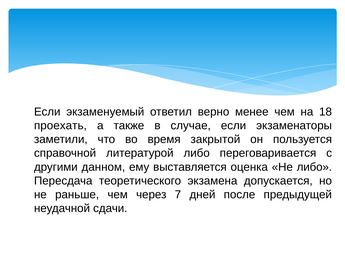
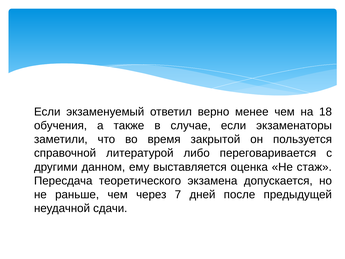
проехать: проехать -> обучения (61, 125)
Не либо: либо -> стаж (314, 167)
